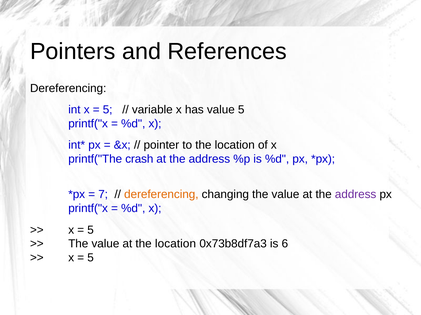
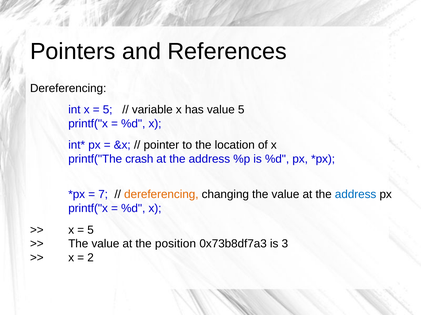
address colour: purple -> blue (356, 195)
at the location: location -> position (176, 244)
6: 6 -> 3 (285, 244)
5: 5 -> 2 (91, 258)
